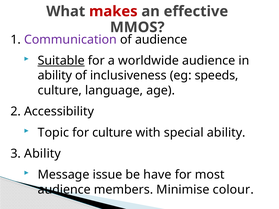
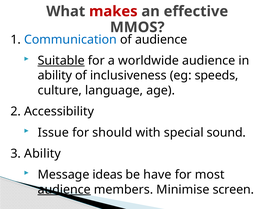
Communication colour: purple -> blue (70, 40)
Topic: Topic -> Issue (53, 133)
for culture: culture -> should (112, 133)
special ability: ability -> sound (226, 133)
issue: issue -> ideas (108, 175)
audience underline: none -> present (64, 190)
colour: colour -> screen (233, 190)
